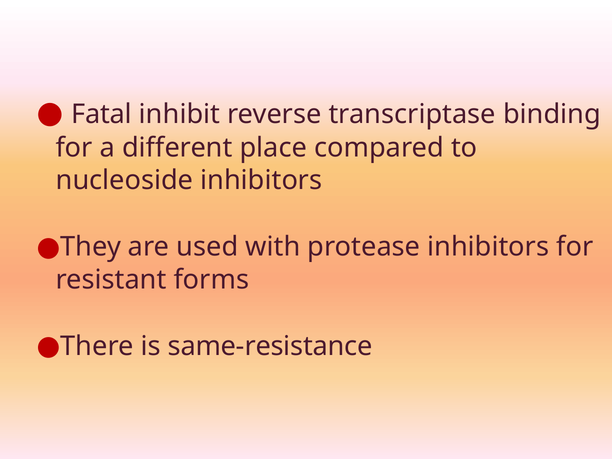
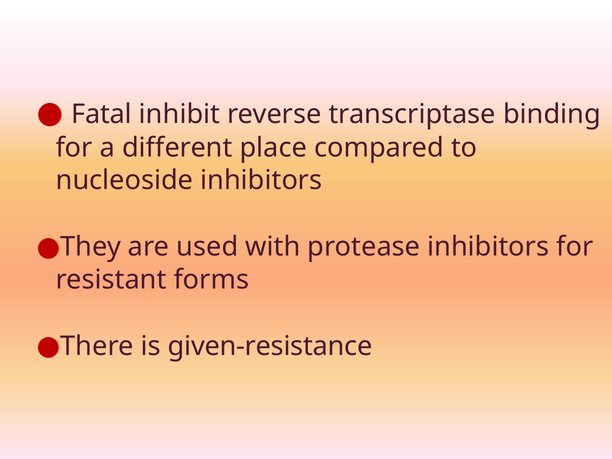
same-resistance: same-resistance -> given-resistance (270, 346)
